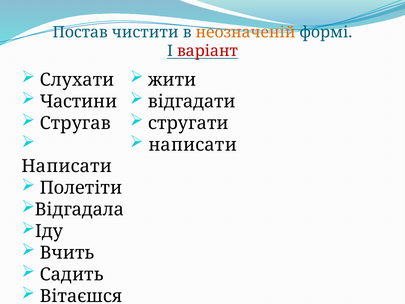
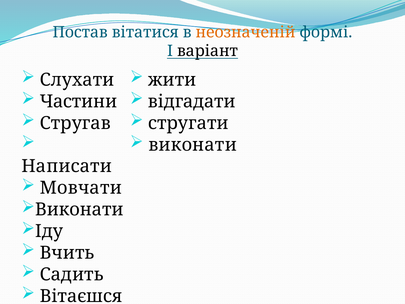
чистити: чистити -> вітатися (145, 32)
варіант colour: red -> black (207, 51)
написати: написати -> виконати (193, 145)
Полетіти: Полетіти -> Мовчати (81, 188)
Відгадала: Відгадала -> Виконати (79, 209)
